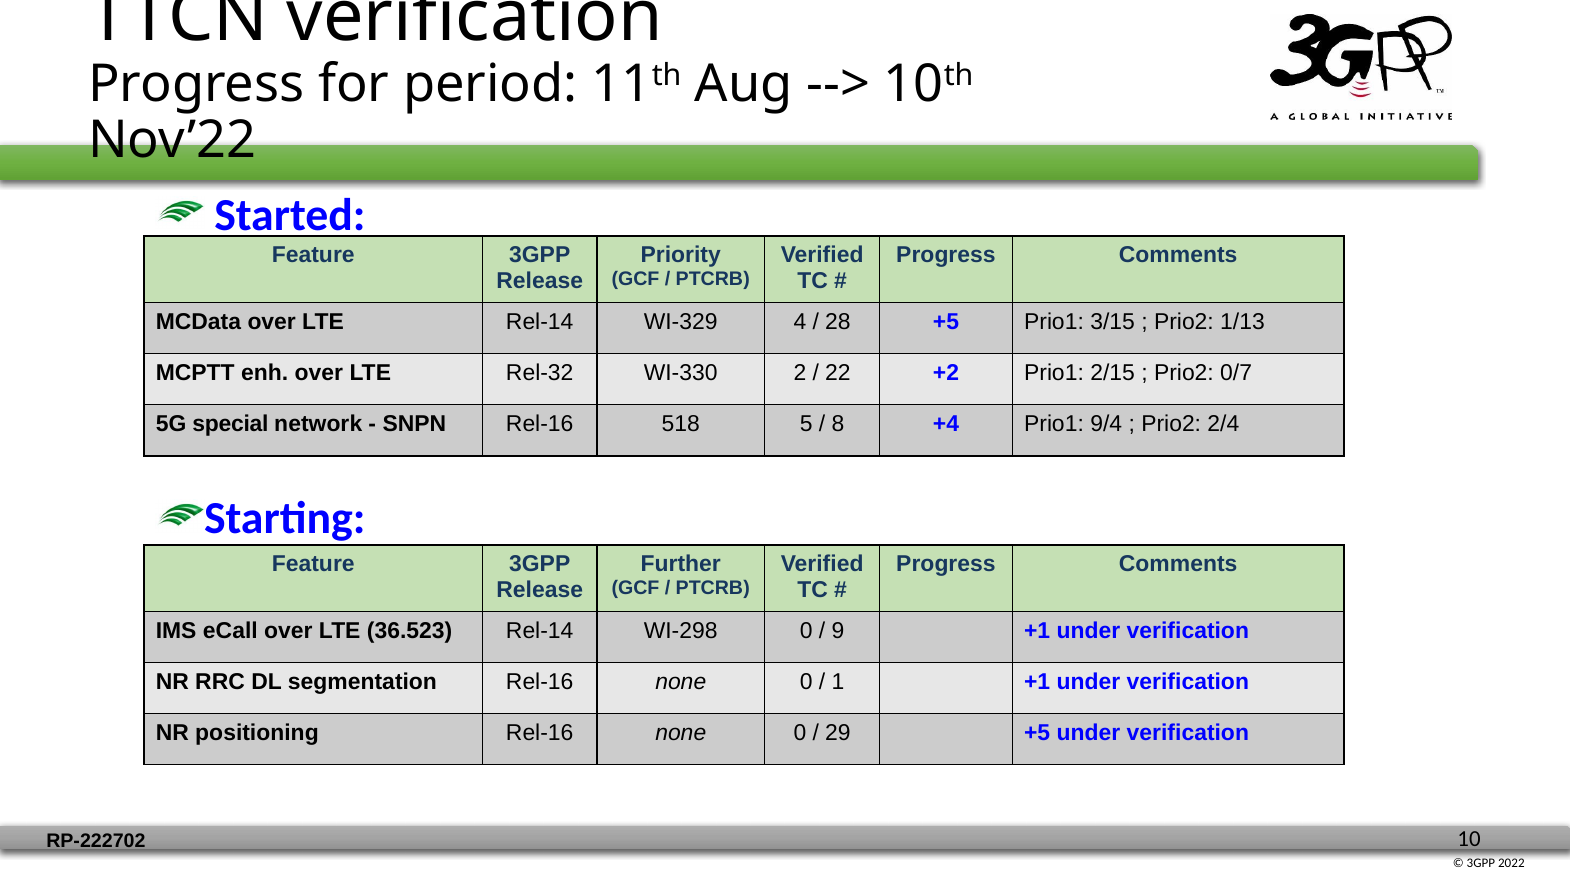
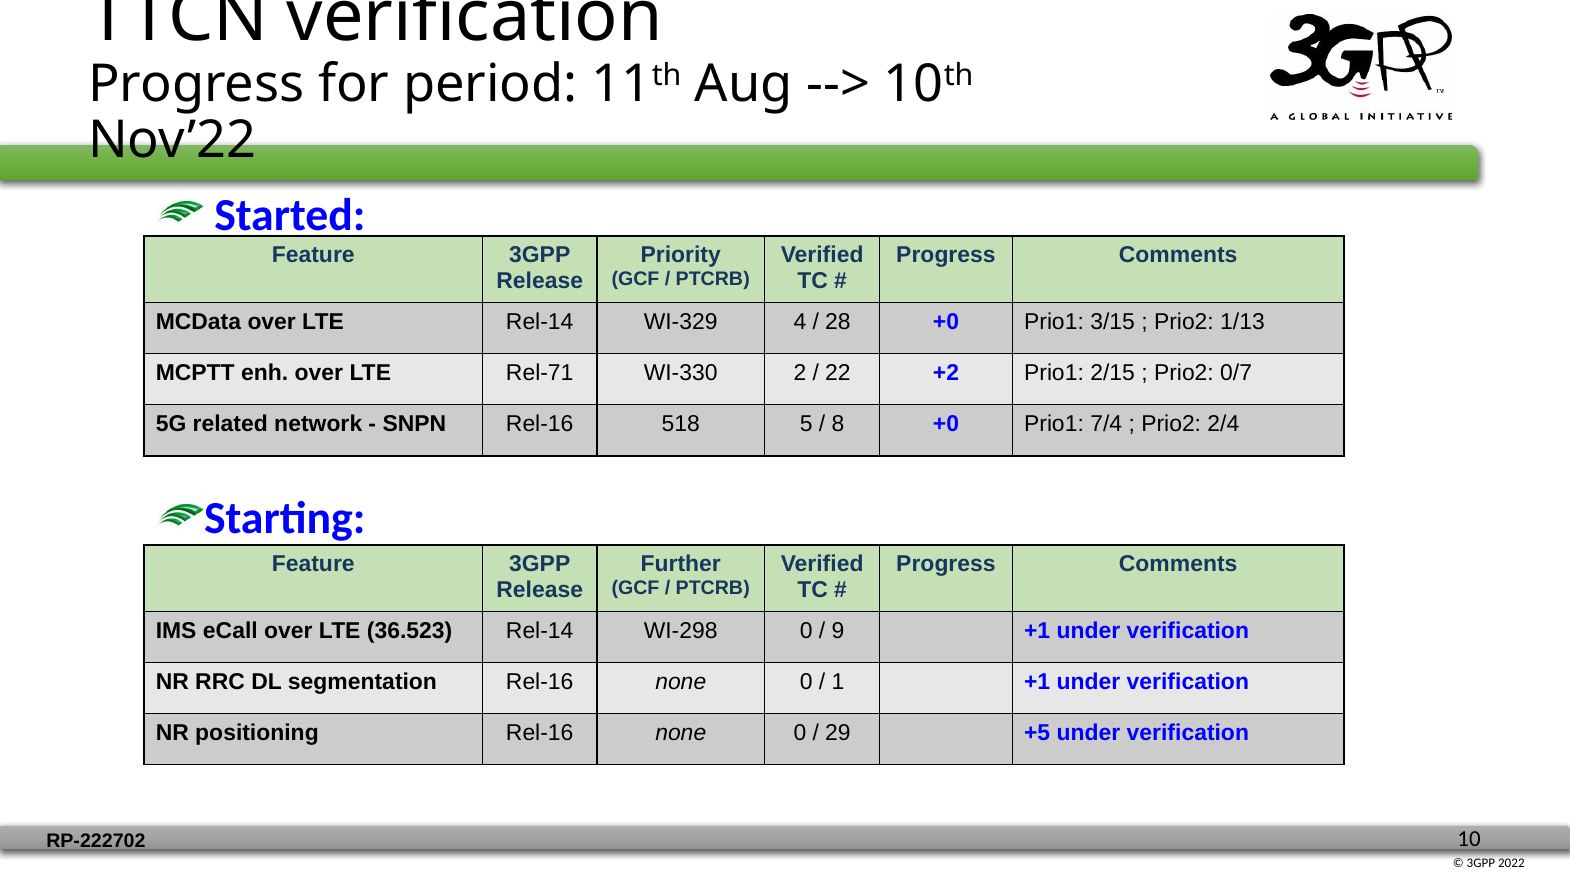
28 +5: +5 -> +0 (946, 322)
Rel-32: Rel-32 -> Rel-71 (540, 373)
special: special -> related (230, 424)
8 +4: +4 -> +0 (946, 424)
9/4: 9/4 -> 7/4 (1106, 424)
